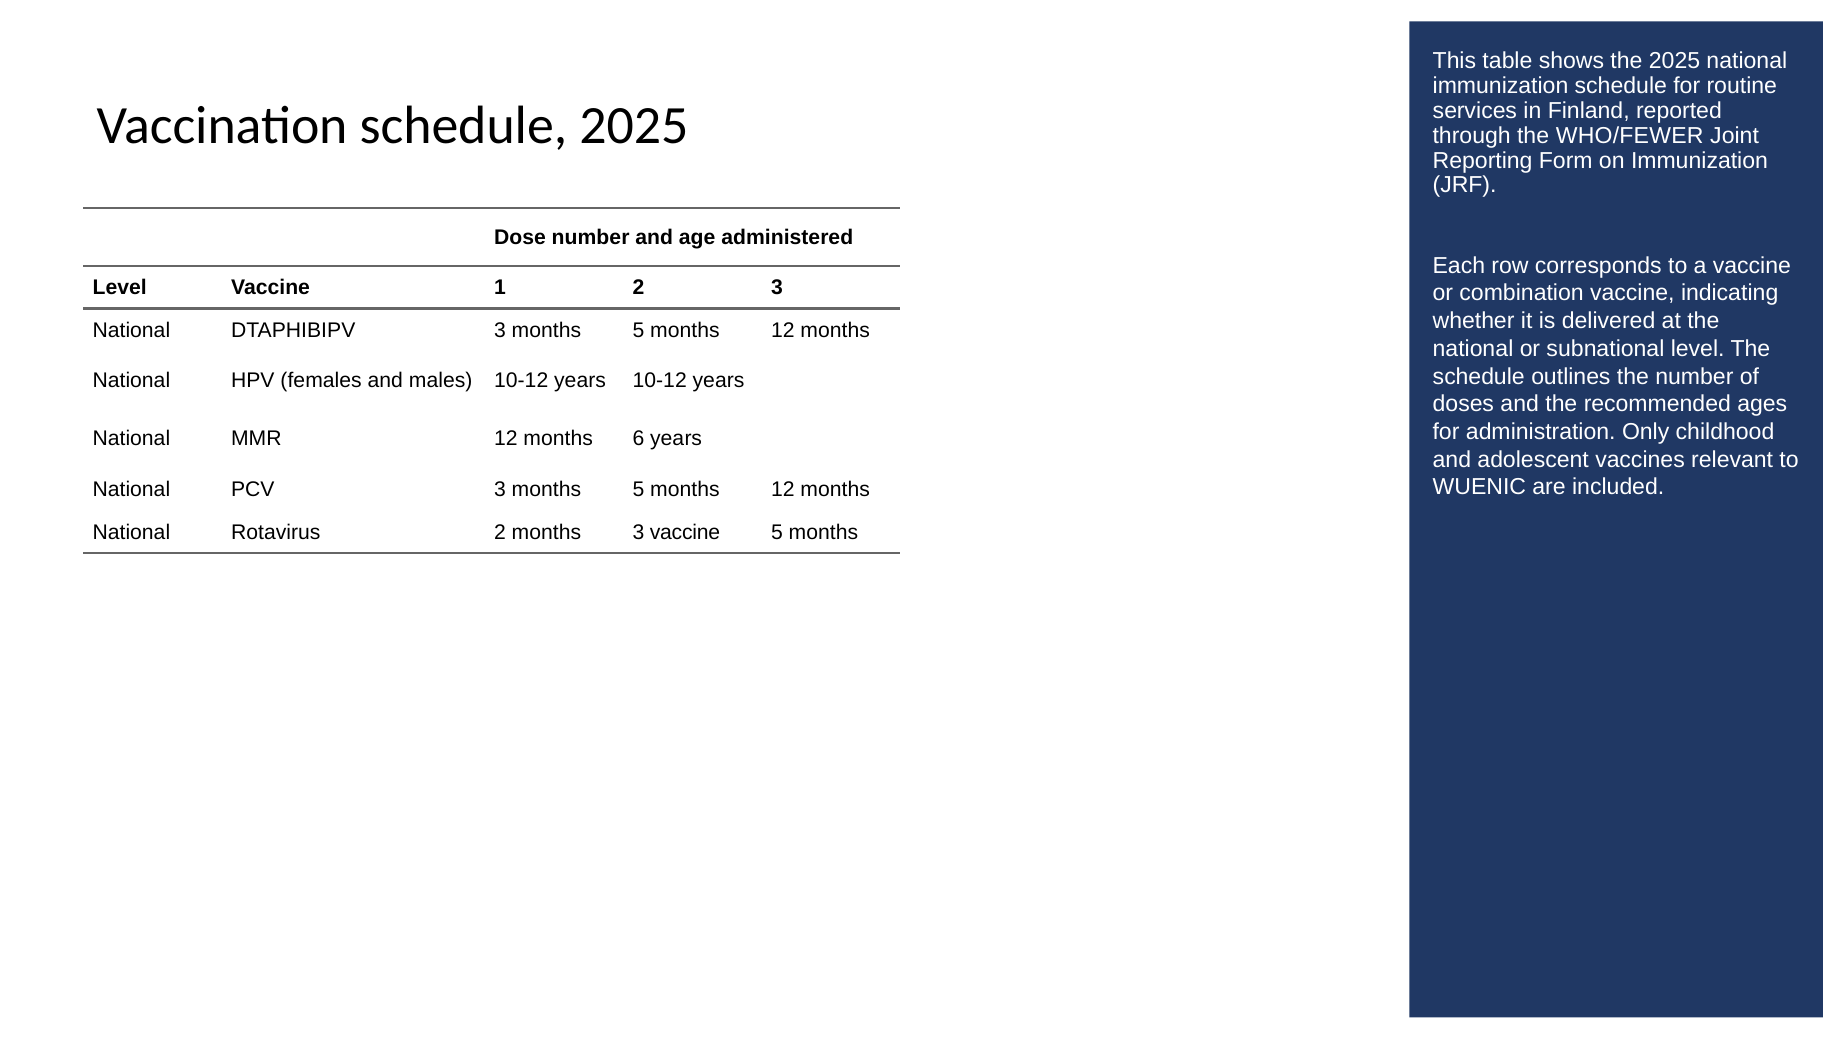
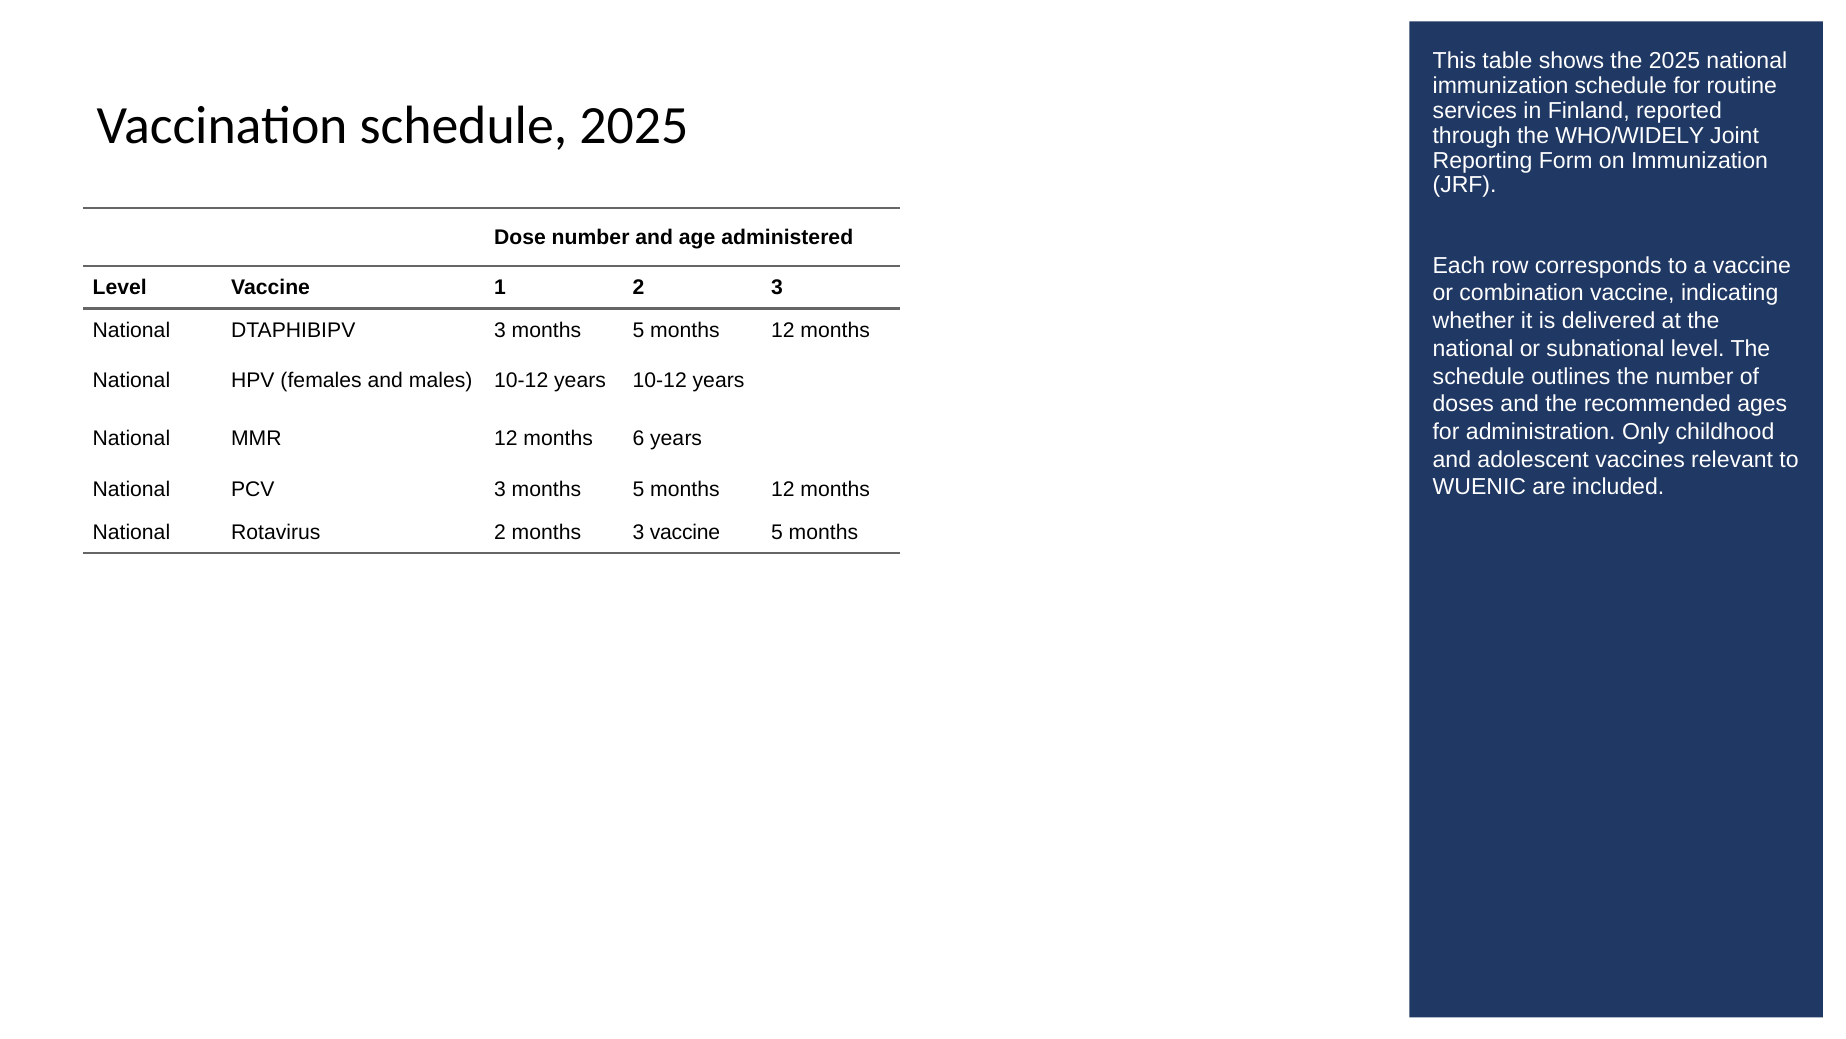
WHO/FEWER: WHO/FEWER -> WHO/WIDELY (1630, 135)
